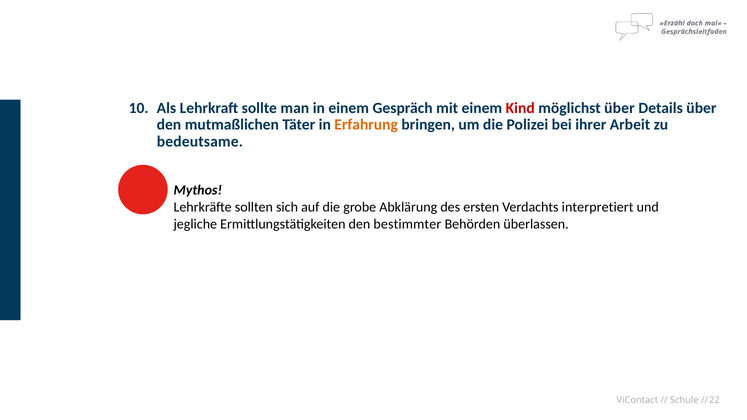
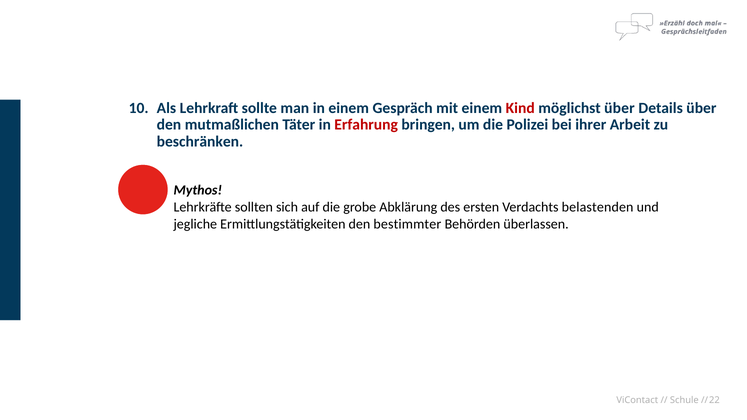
Erfahrung colour: orange -> red (366, 125)
bedeutsame: bedeutsame -> beschränken (200, 142)
interpretiert: interpretiert -> belastenden (598, 207)
